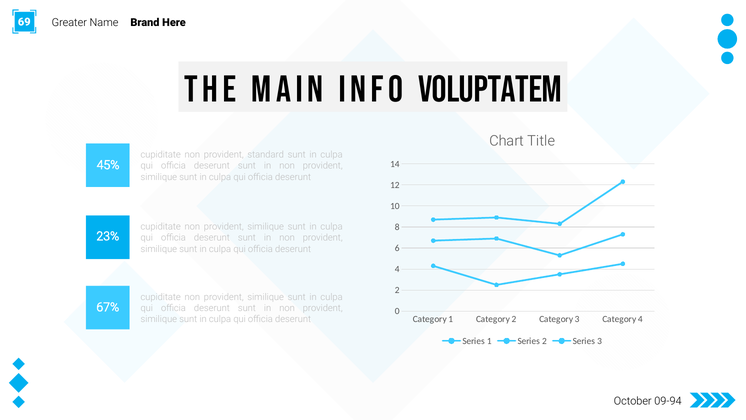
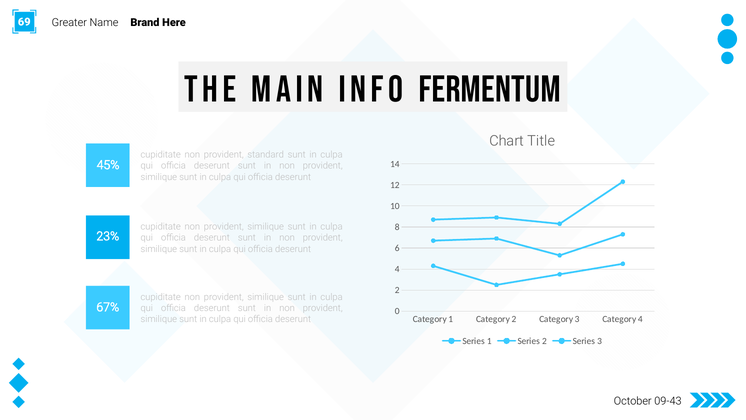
voluptatem: voluptatem -> fermentum (490, 89)
09-94: 09-94 -> 09-43 (668, 401)
